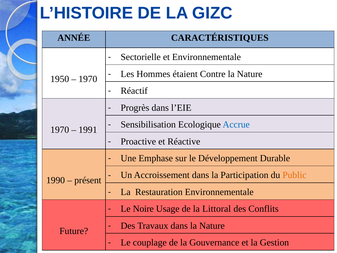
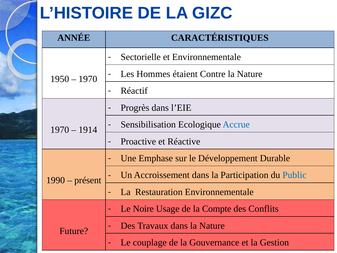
1991: 1991 -> 1914 (88, 130)
Public colour: orange -> blue (294, 175)
Littoral: Littoral -> Compte (217, 209)
